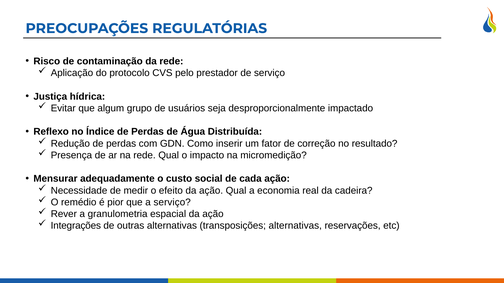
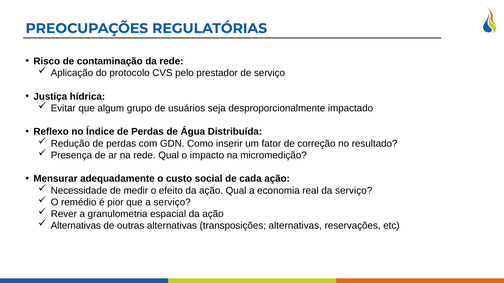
da cadeira: cadeira -> serviço (354, 191)
Integrações: Integrações -> Alternativas (76, 226)
